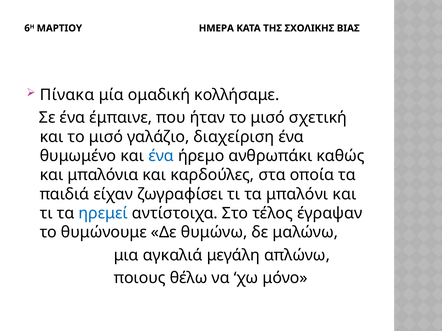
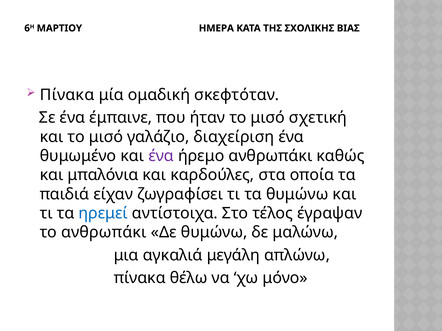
κολλήσαμε: κολλήσαμε -> σκεφτόταν (237, 95)
ένα colour: blue -> purple (161, 156)
τα μπαλόνι: μπαλόνι -> θυμώνω (297, 194)
το θυμώνουμε: θυμώνουμε -> ανθρωπάκι (104, 233)
ποιους: ποιους -> πίνακα (140, 278)
